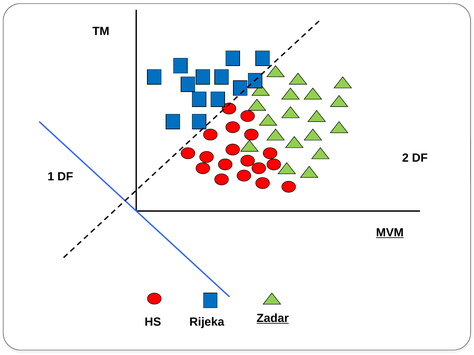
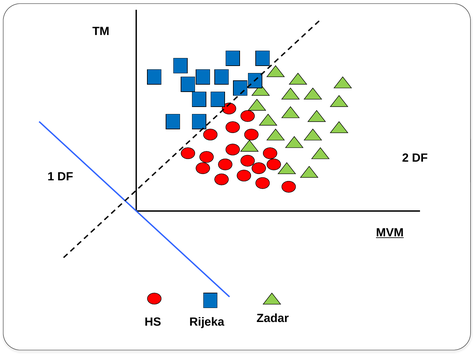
Zadar underline: present -> none (273, 319)
